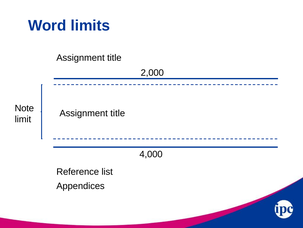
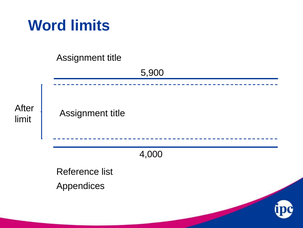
2,000: 2,000 -> 5,900 (152, 73)
Note: Note -> After (24, 108)
